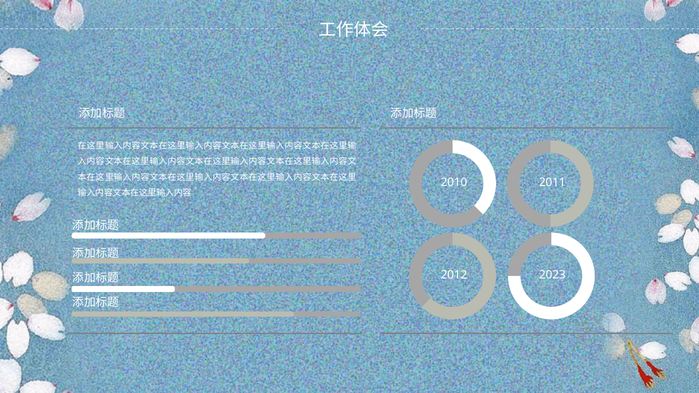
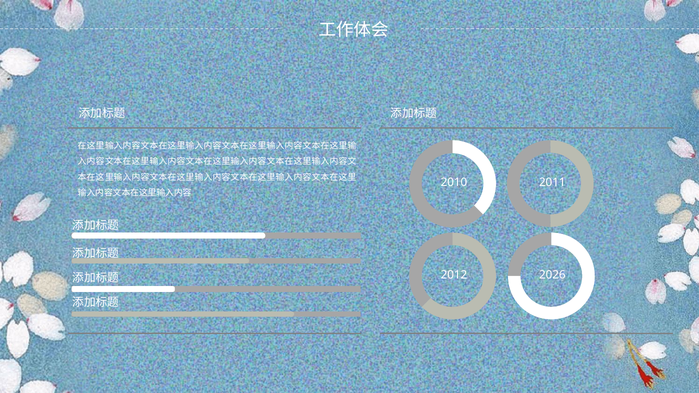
2023: 2023 -> 2026 (552, 275)
